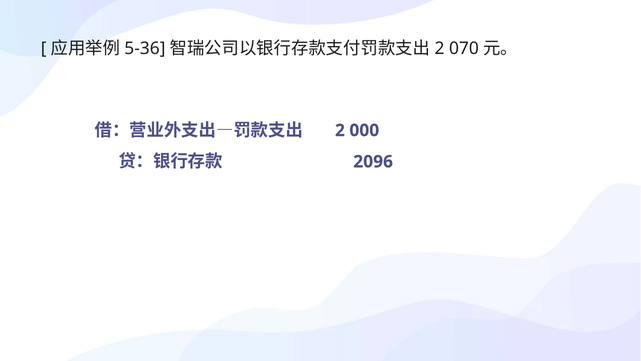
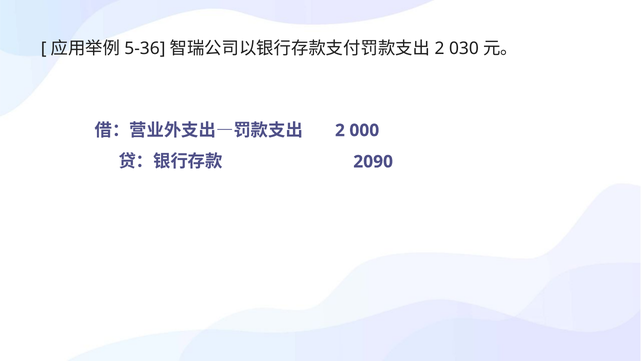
070: 070 -> 030 (464, 48)
2096: 2096 -> 2090 (373, 161)
